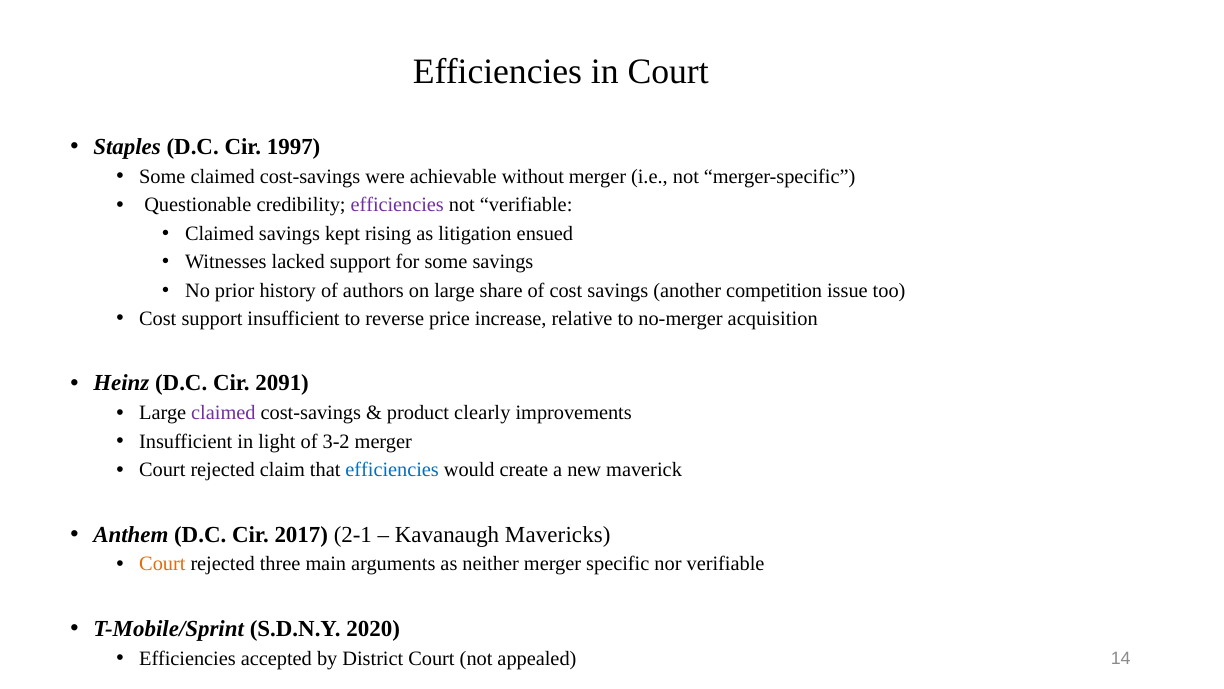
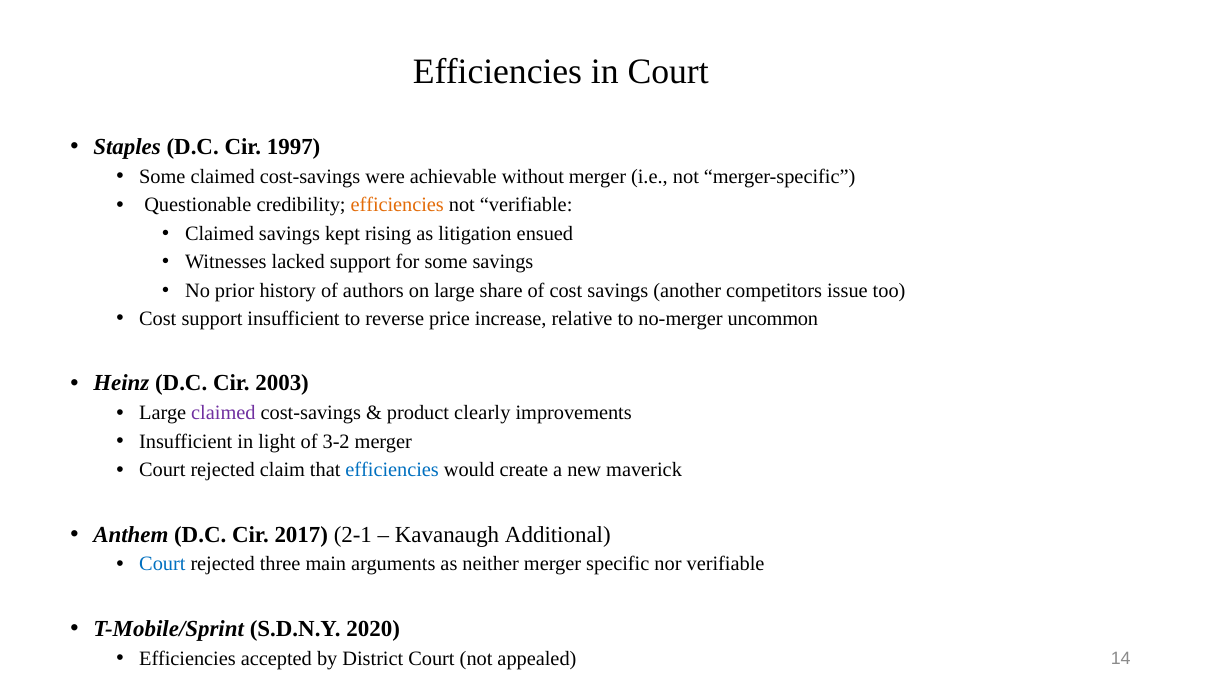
efficiencies colour: purple -> orange (397, 205)
competition: competition -> competitors (774, 290)
acquisition: acquisition -> uncommon (773, 319)
2091: 2091 -> 2003 (282, 383)
Mavericks: Mavericks -> Additional (558, 534)
Court colour: orange -> blue (162, 564)
